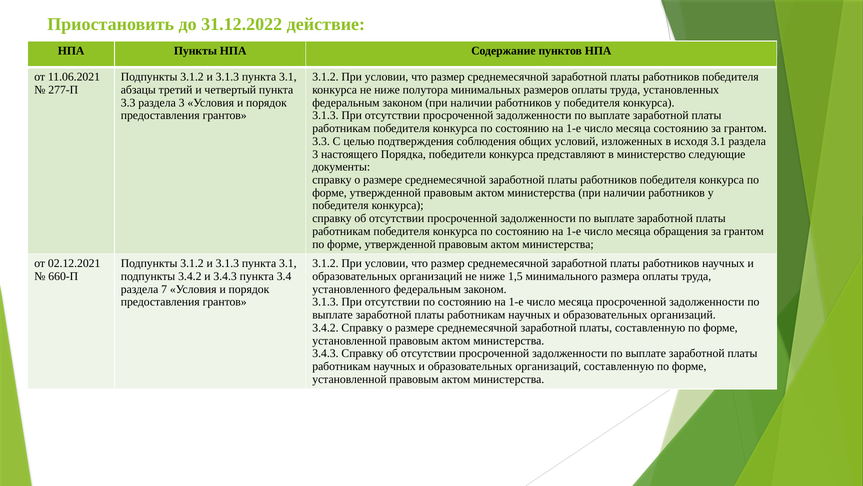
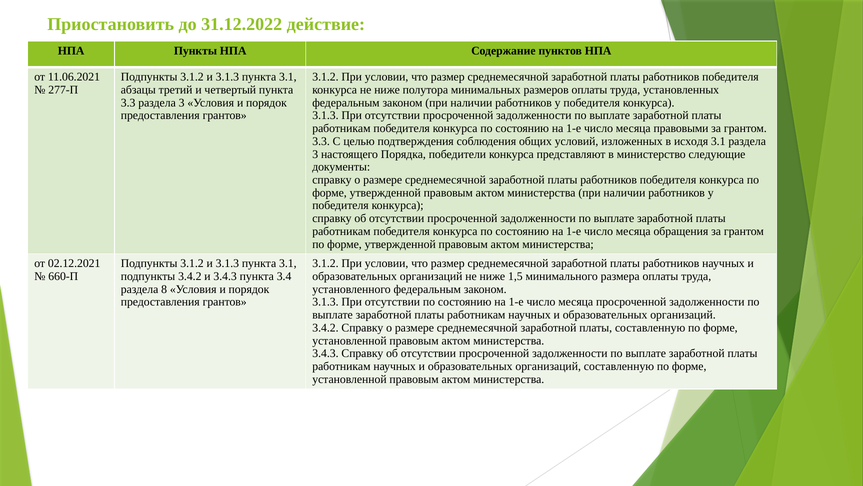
месяца состоянию: состоянию -> правовыми (681, 128)
7: 7 -> 8 (164, 289)
